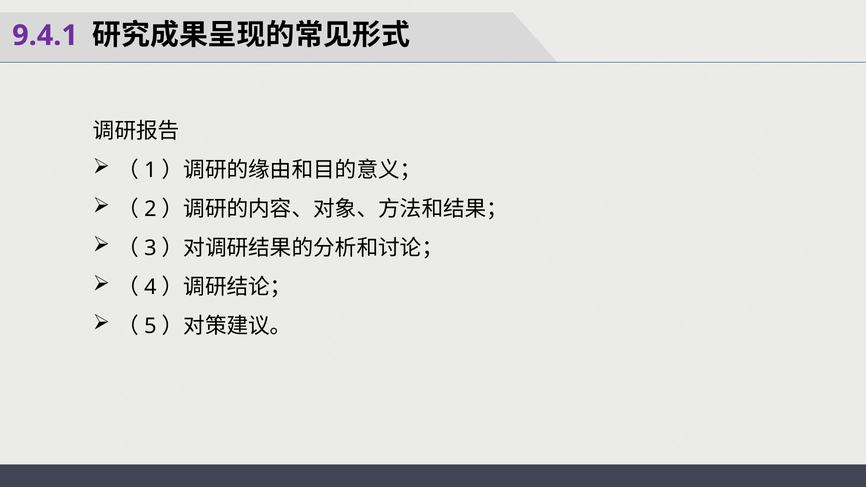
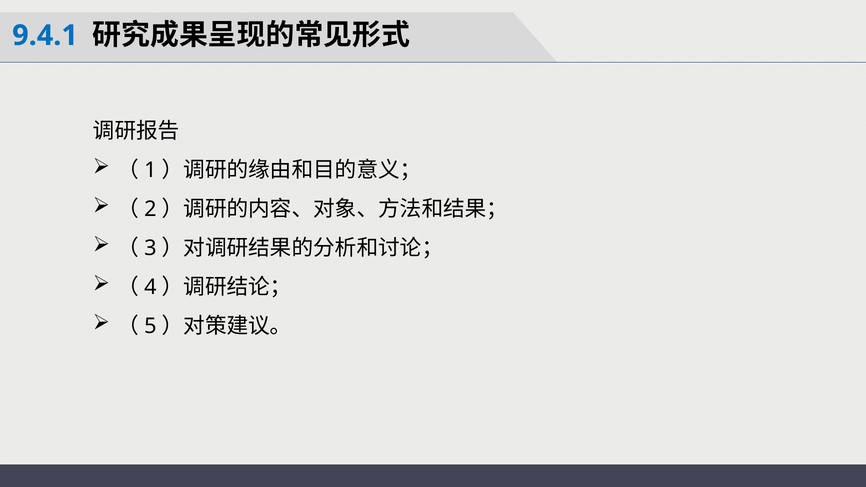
9.4.1 colour: purple -> blue (45, 35)
